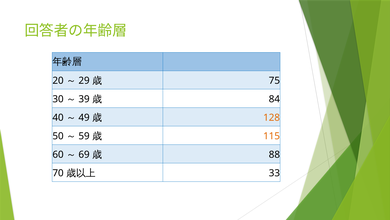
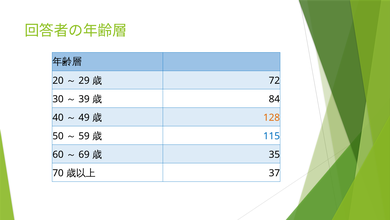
75: 75 -> 72 (274, 80)
115 colour: orange -> blue (272, 136)
88: 88 -> 35 (274, 154)
33: 33 -> 37 (274, 173)
